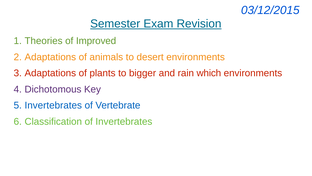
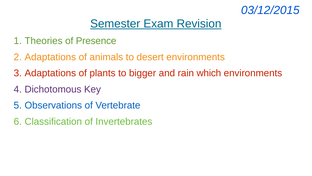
Improved: Improved -> Presence (96, 41)
Invertebrates: Invertebrates -> Observations (53, 105)
